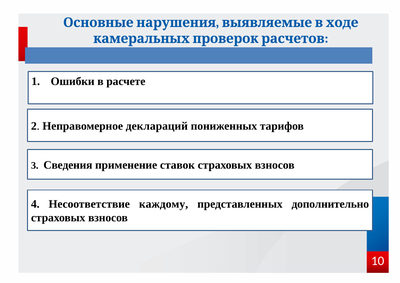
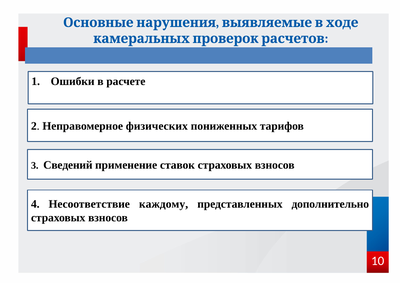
деклараций: деклараций -> физических (157, 126)
Сведения: Сведения -> Сведений (68, 165)
